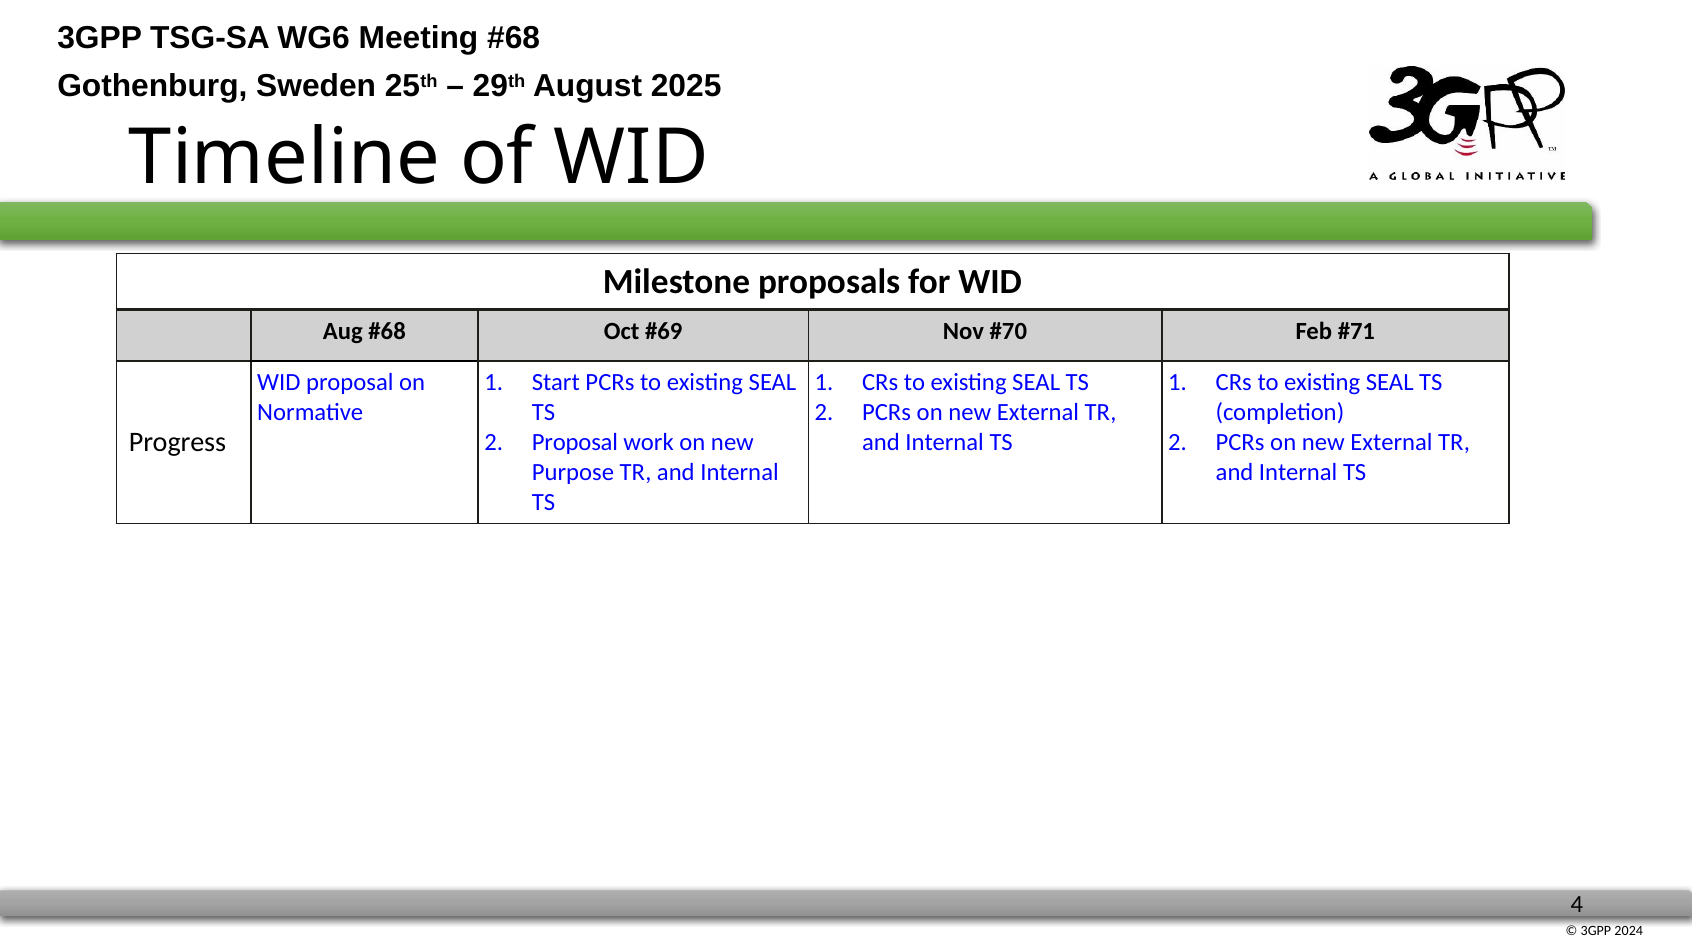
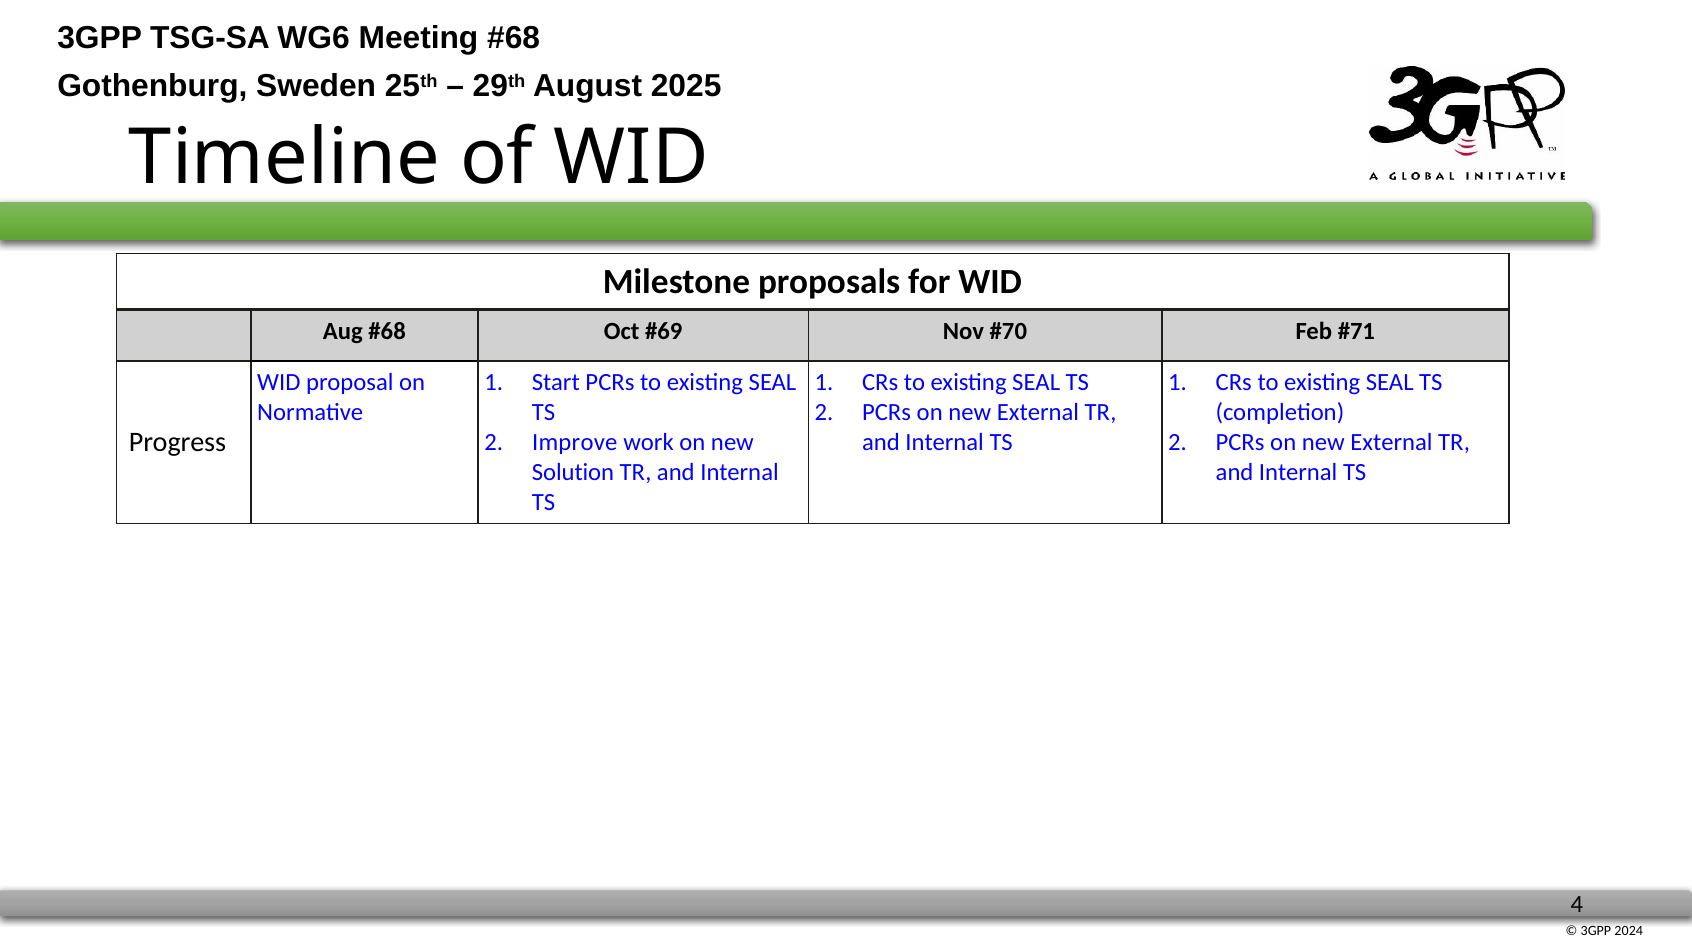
Proposal: Proposal -> Improve (575, 442)
Purpose: Purpose -> Solution (573, 472)
